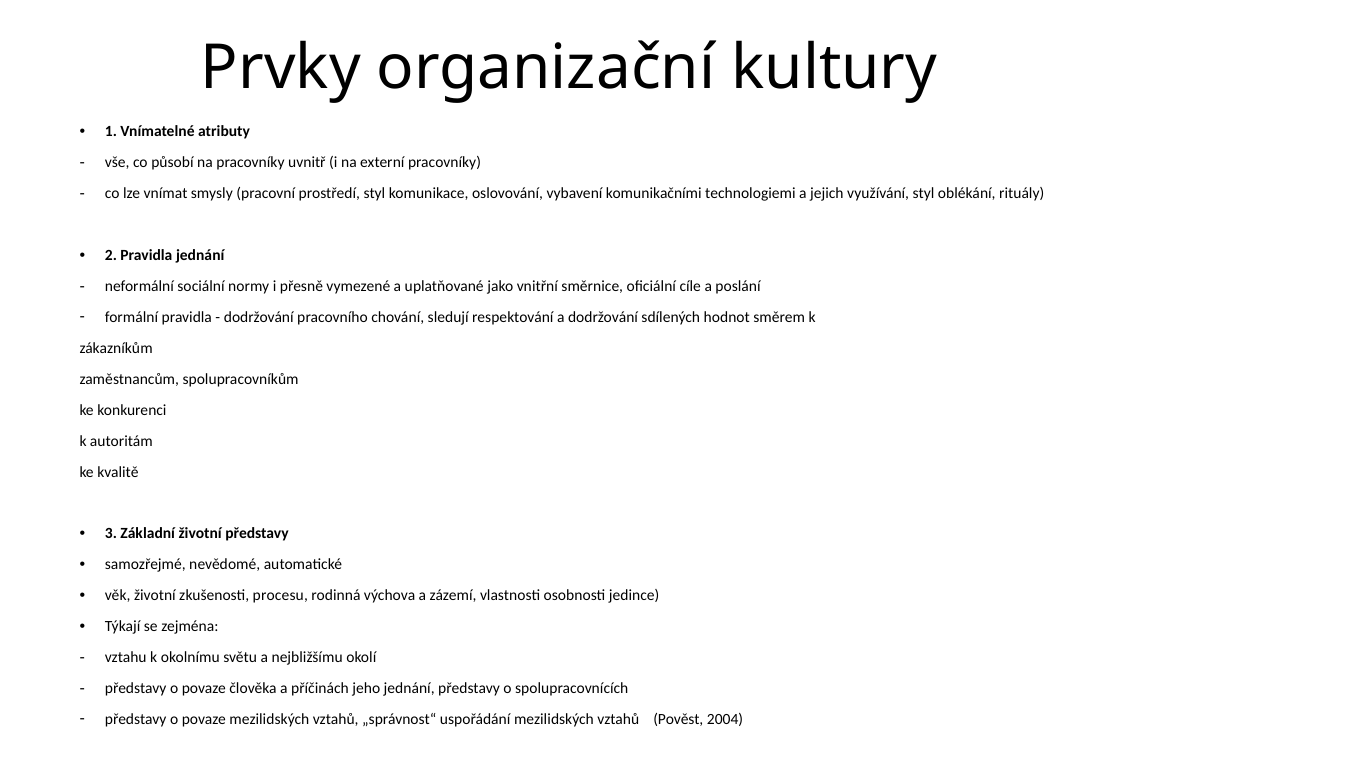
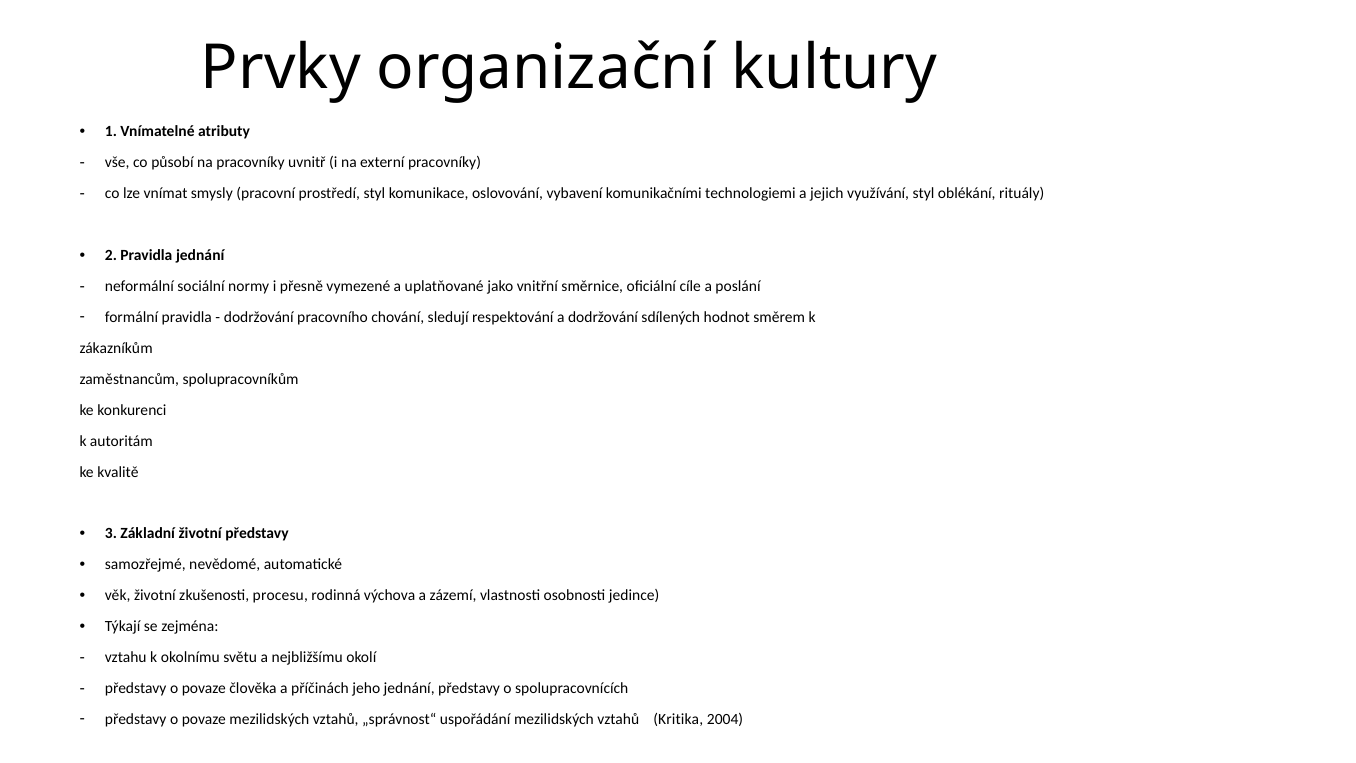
Pověst: Pověst -> Kritika (678, 719)
